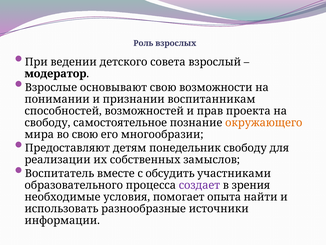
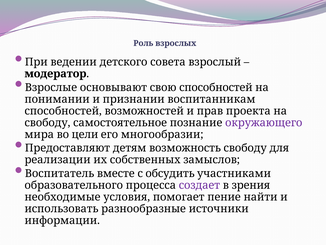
свою возможности: возможности -> способностей (216, 87)
окружающего colour: orange -> purple (264, 122)
во свою: свою -> цели (85, 134)
понедельник: понедельник -> возможность (185, 148)
опыта: опыта -> пение (224, 197)
